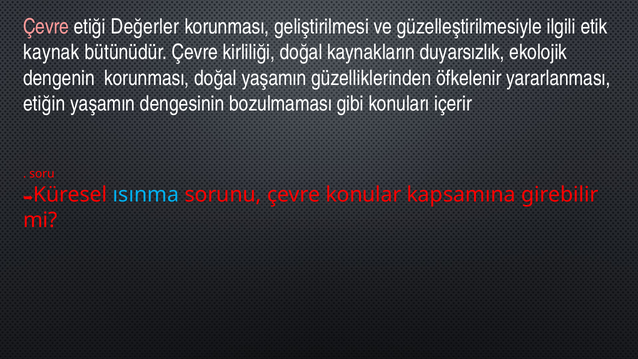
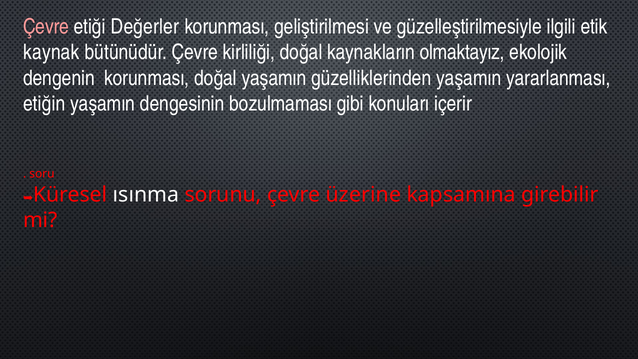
duyarsızlık: duyarsızlık -> olmaktayız (462, 52)
güzelliklerinden öfkelenir: öfkelenir -> yaşamın (469, 78)
ısınma colour: light blue -> white (146, 194)
konular: konular -> üzerine (363, 194)
